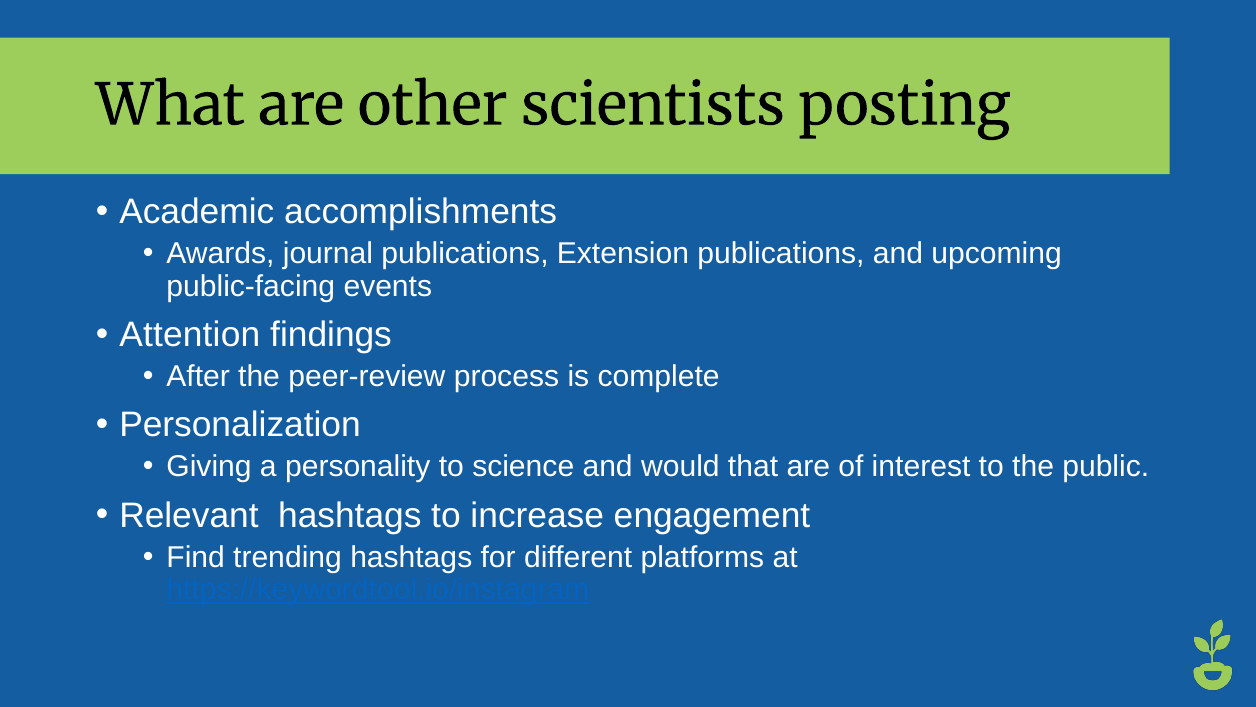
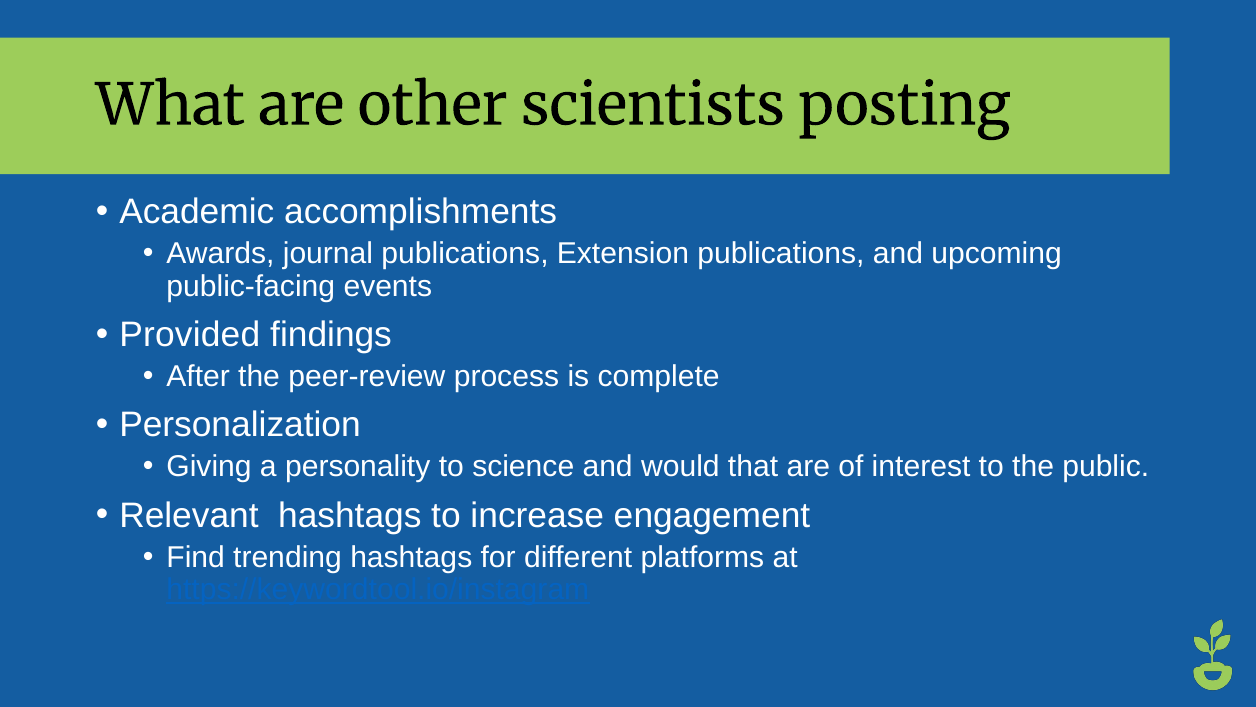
Attention: Attention -> Provided (190, 334)
